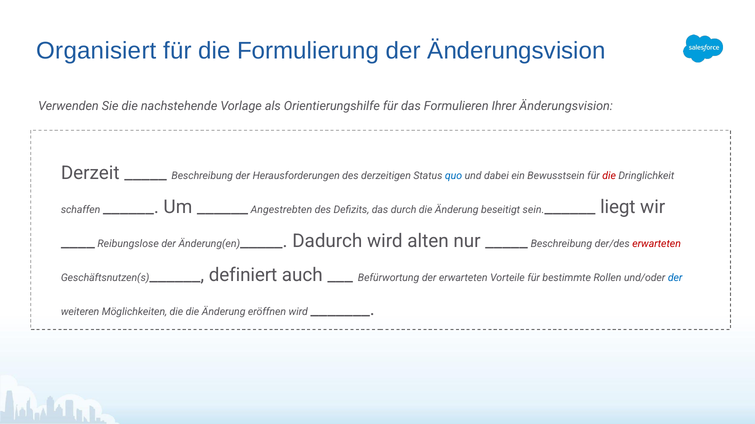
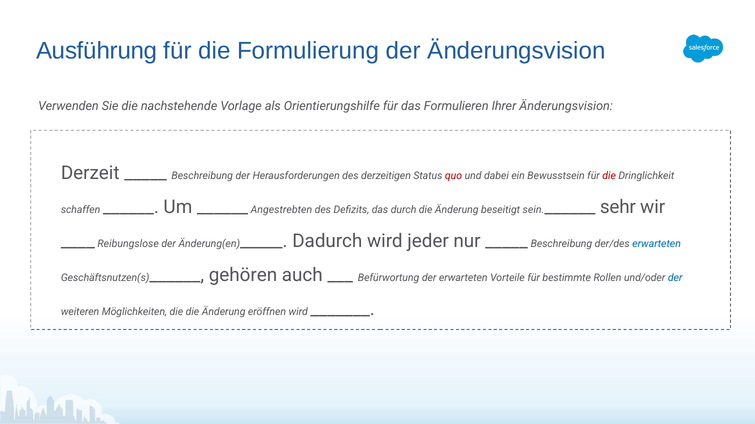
Organisiert: Organisiert -> Ausführung (97, 51)
quo colour: blue -> red (454, 176)
liegt: liegt -> sehr (618, 207)
alten: alten -> jeder (428, 241)
erwarteten colour: red -> blue (657, 244)
definiert: definiert -> gehören (243, 275)
